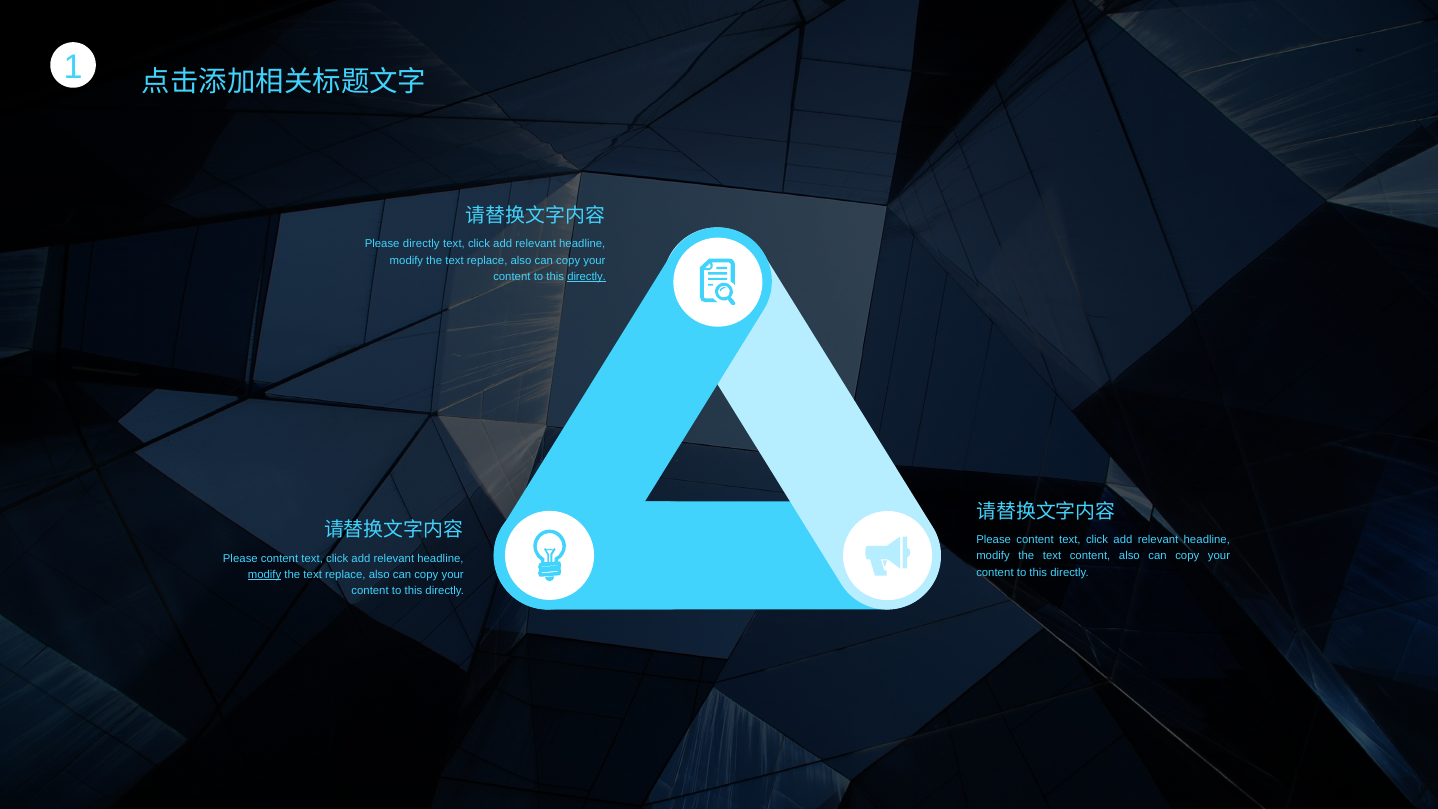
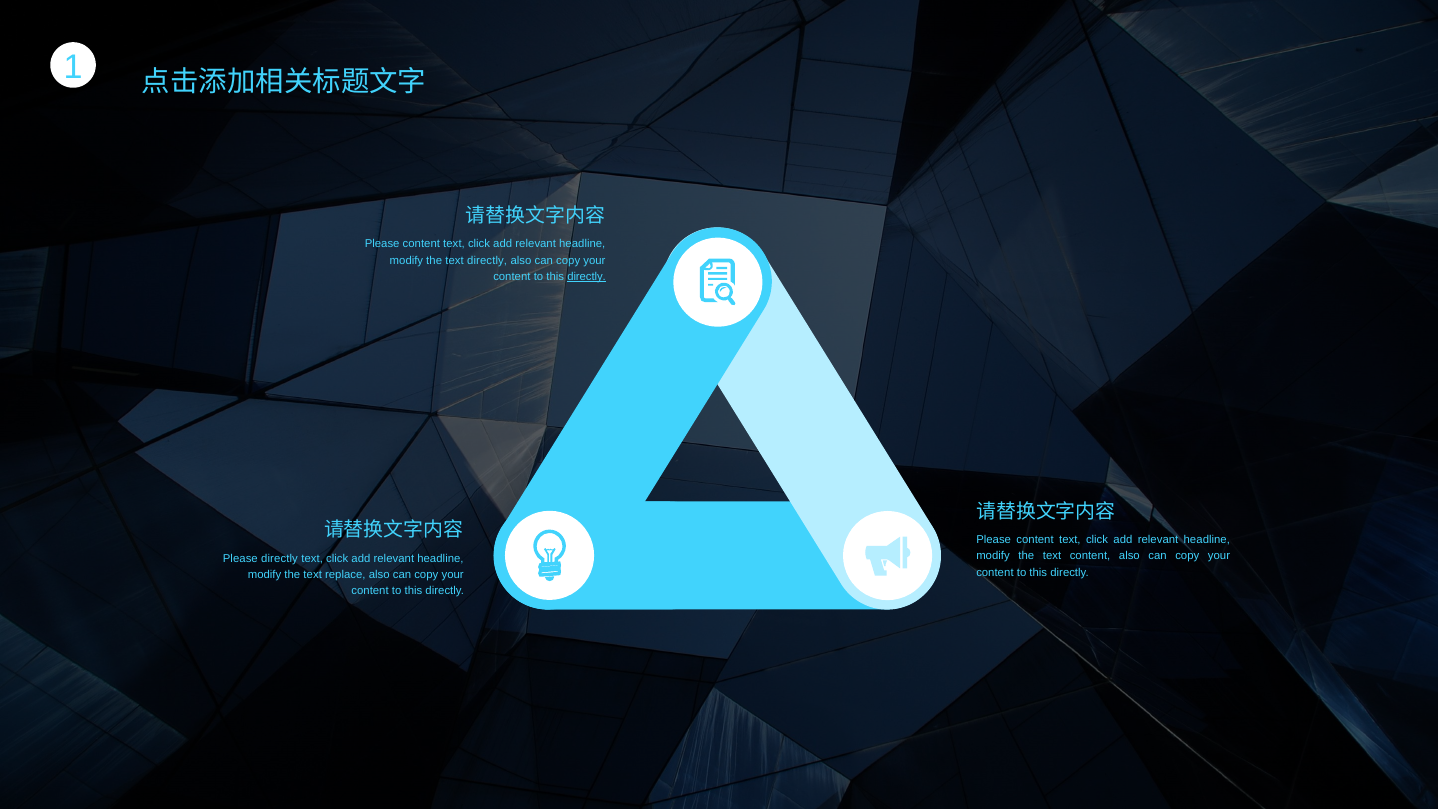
directly: directly -> content (421, 244)
replace: replace -> directly (487, 260)
content: content -> directly (280, 558)
modify underline: present -> none (265, 575)
